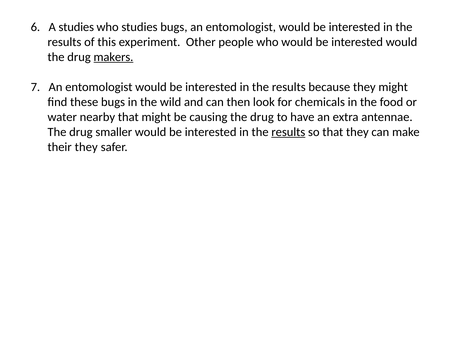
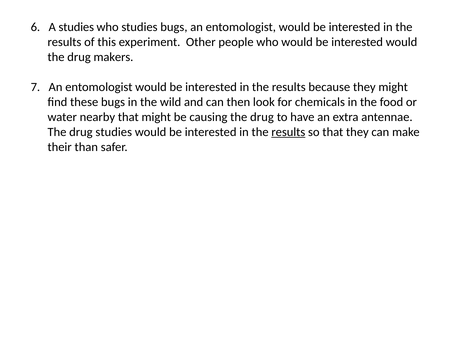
makers underline: present -> none (113, 57)
drug smaller: smaller -> studies (114, 132)
their they: they -> than (86, 147)
